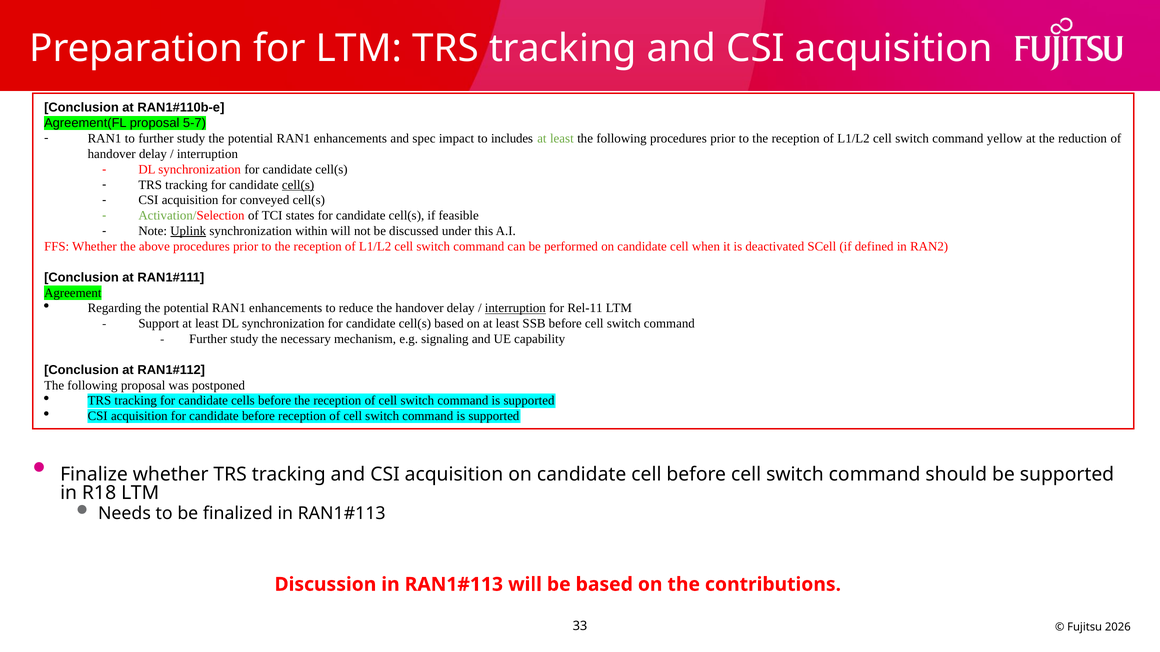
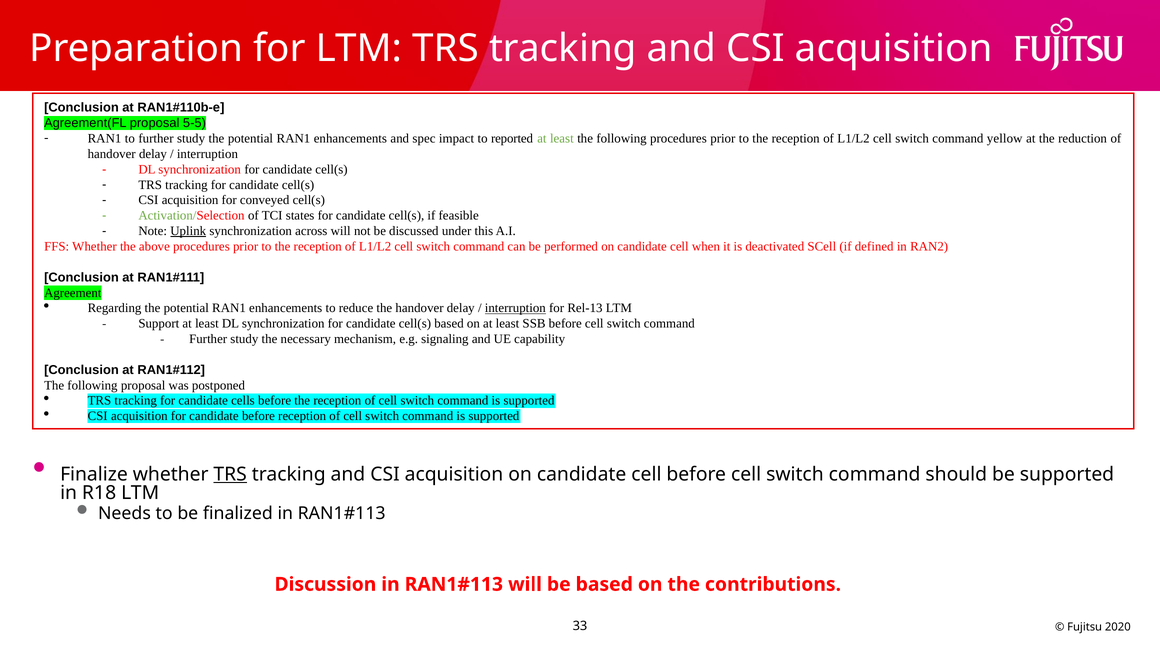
5-7: 5-7 -> 5-5 (194, 123)
includes: includes -> reported (512, 139)
cell(s underline: present -> none (298, 185)
within: within -> across (311, 231)
Rel-11: Rel-11 -> Rel-13 (585, 308)
TRS underline: none -> present (230, 475)
2026: 2026 -> 2020 (1118, 628)
